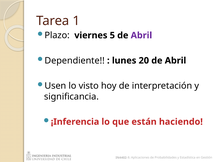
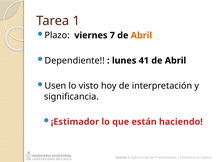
5: 5 -> 7 (112, 36)
Abril colour: purple -> orange (141, 36)
20: 20 -> 41 (144, 61)
¡Inferencia: ¡Inferencia -> ¡Estimador (75, 122)
